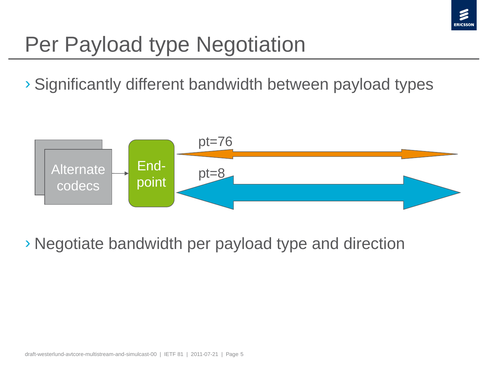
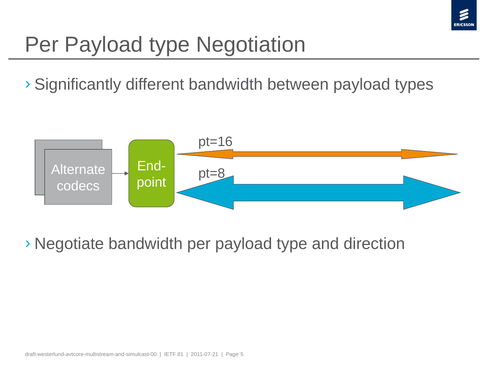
pt=76: pt=76 -> pt=16 (215, 142)
